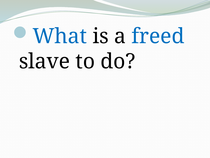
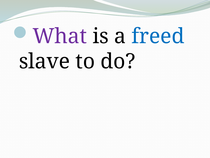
What colour: blue -> purple (60, 36)
